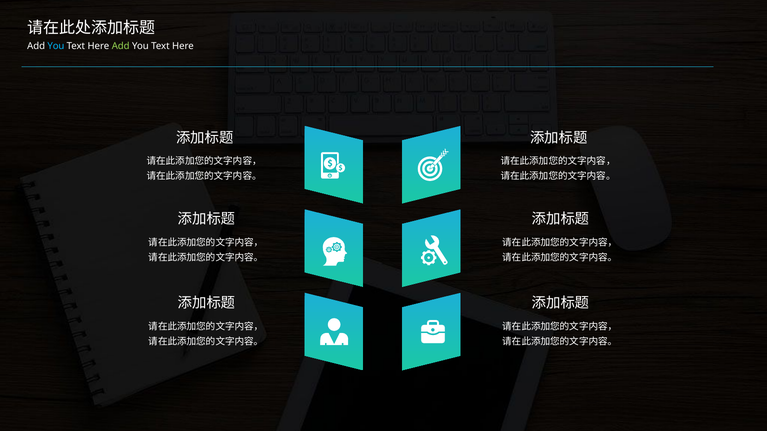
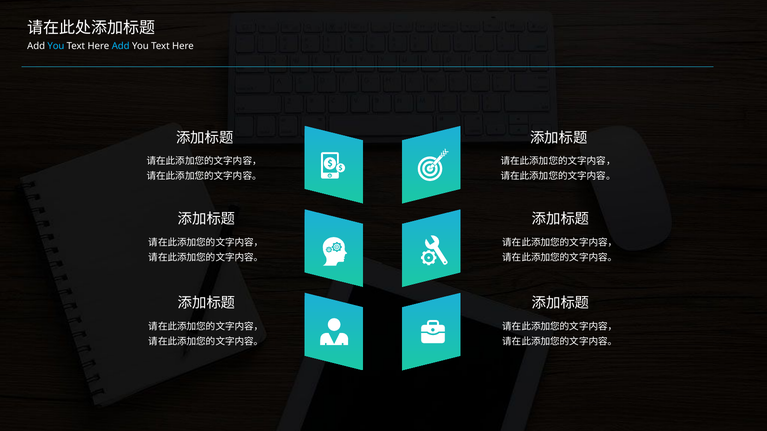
Add colour: light green -> light blue (121, 46)
